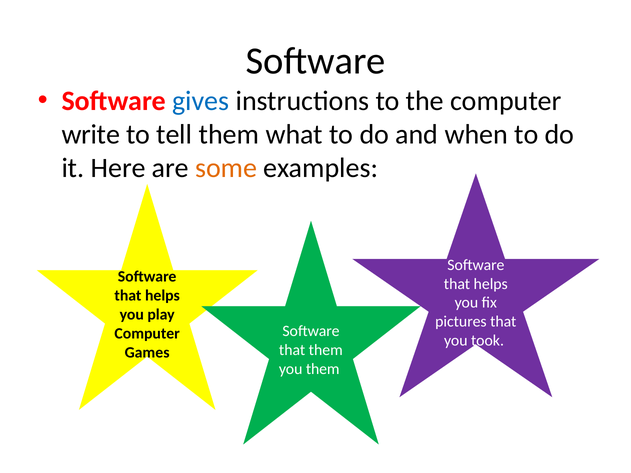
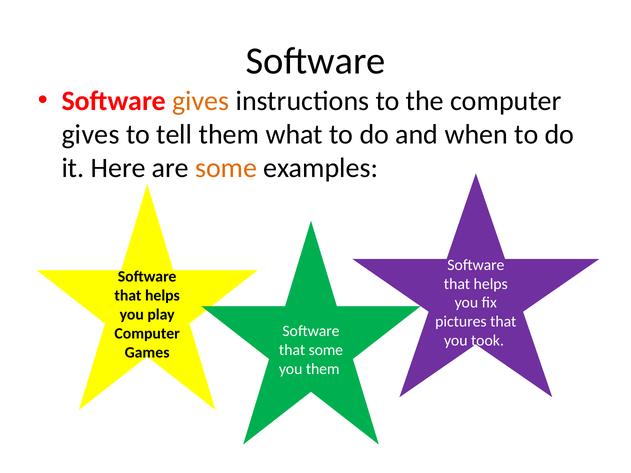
gives colour: blue -> orange (201, 101)
write: write -> gives (91, 134)
that them: them -> some (326, 350)
